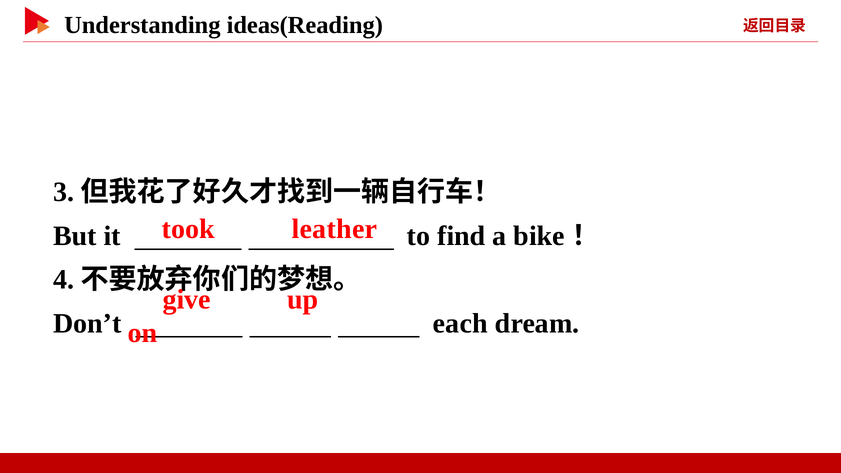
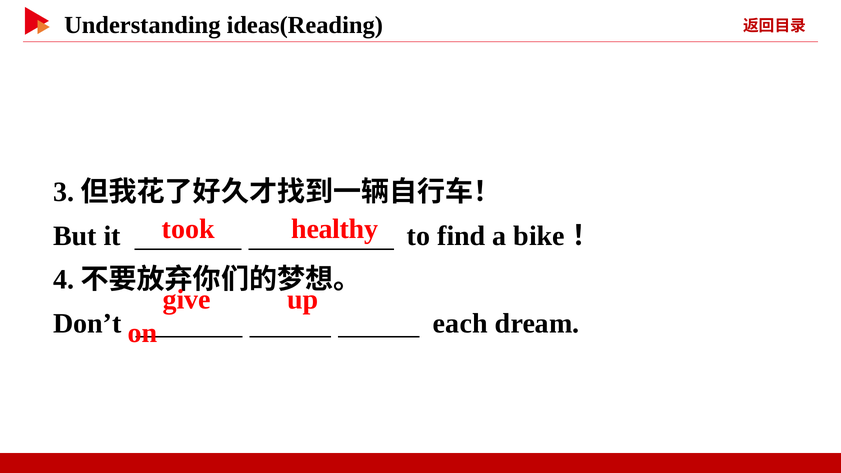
leather: leather -> healthy (335, 229)
